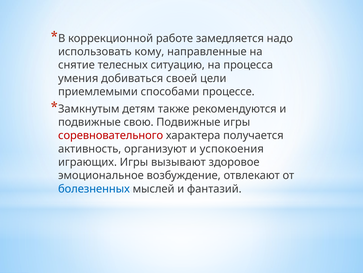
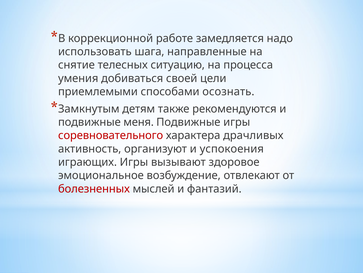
кому: кому -> шага (149, 52)
процессе: процессе -> осознать (228, 92)
свою: свою -> меня (139, 122)
получается: получается -> драчливых (253, 135)
болезненных colour: blue -> red (94, 188)
